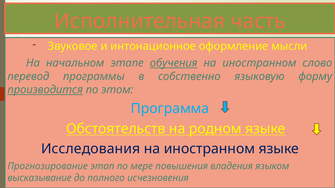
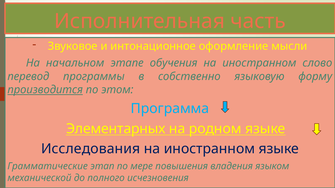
обучения underline: present -> none (174, 63)
Обстоятельств: Обстоятельств -> Элементарных (116, 129)
Прогнозирование: Прогнозирование -> Грамматические (48, 167)
высказывание: высказывание -> механической (39, 178)
